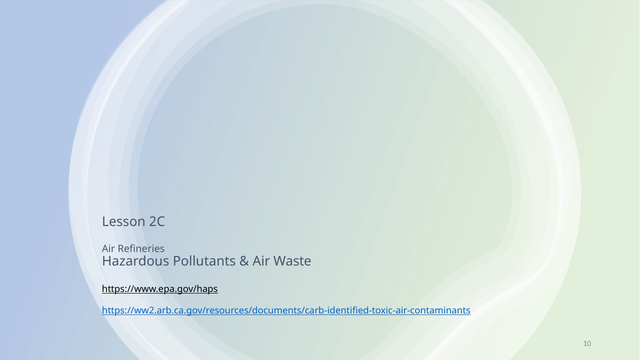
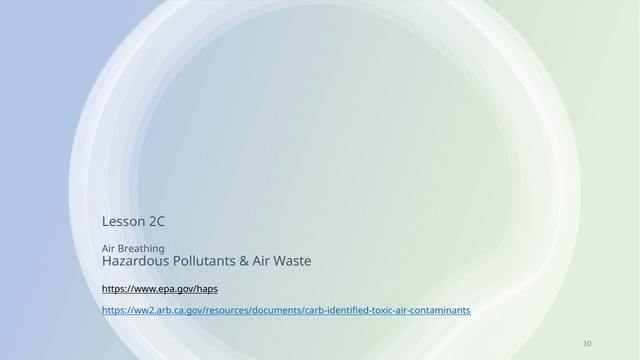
Refineries: Refineries -> Breathing (141, 249)
